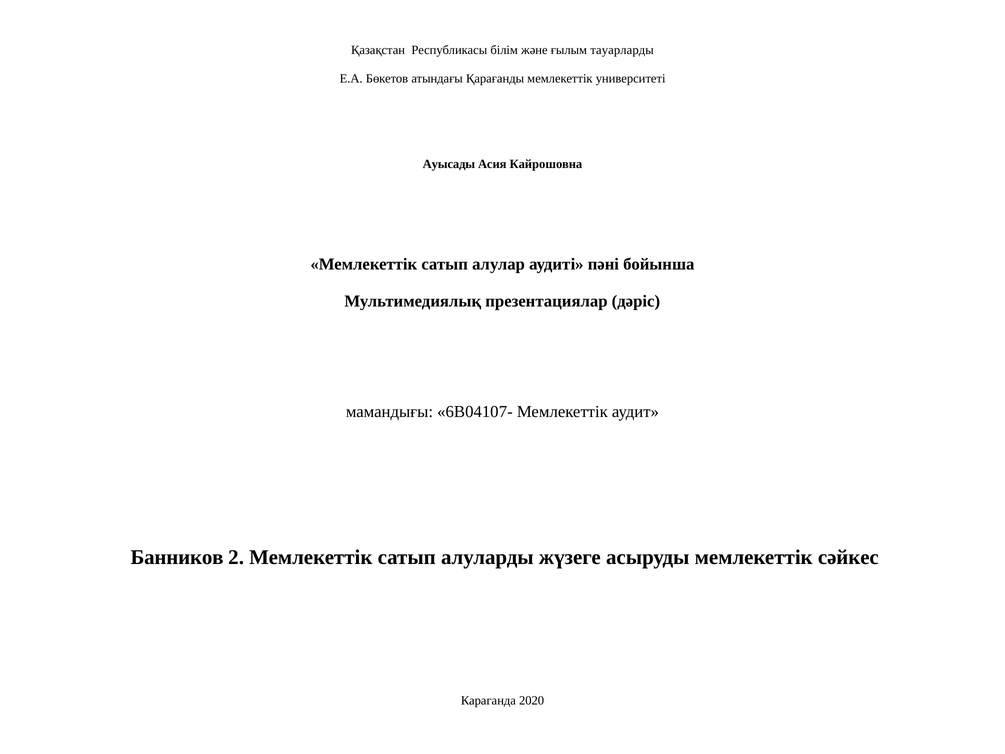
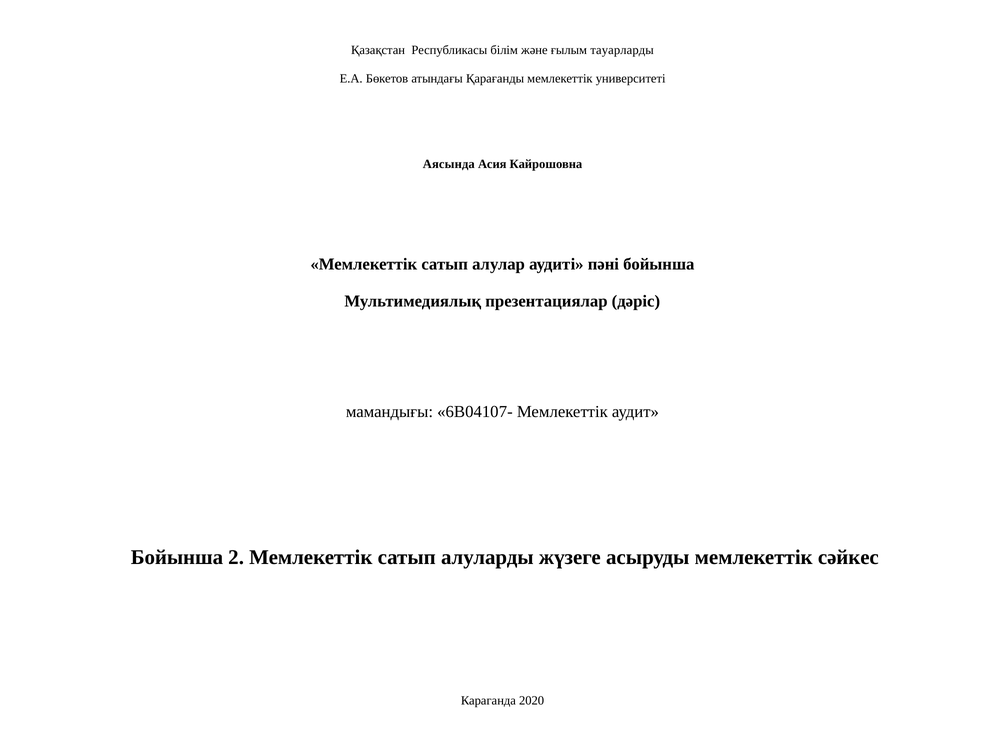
Ауысады: Ауысады -> Аясында (449, 164)
Банников: Банников -> Бойынша (177, 557)
